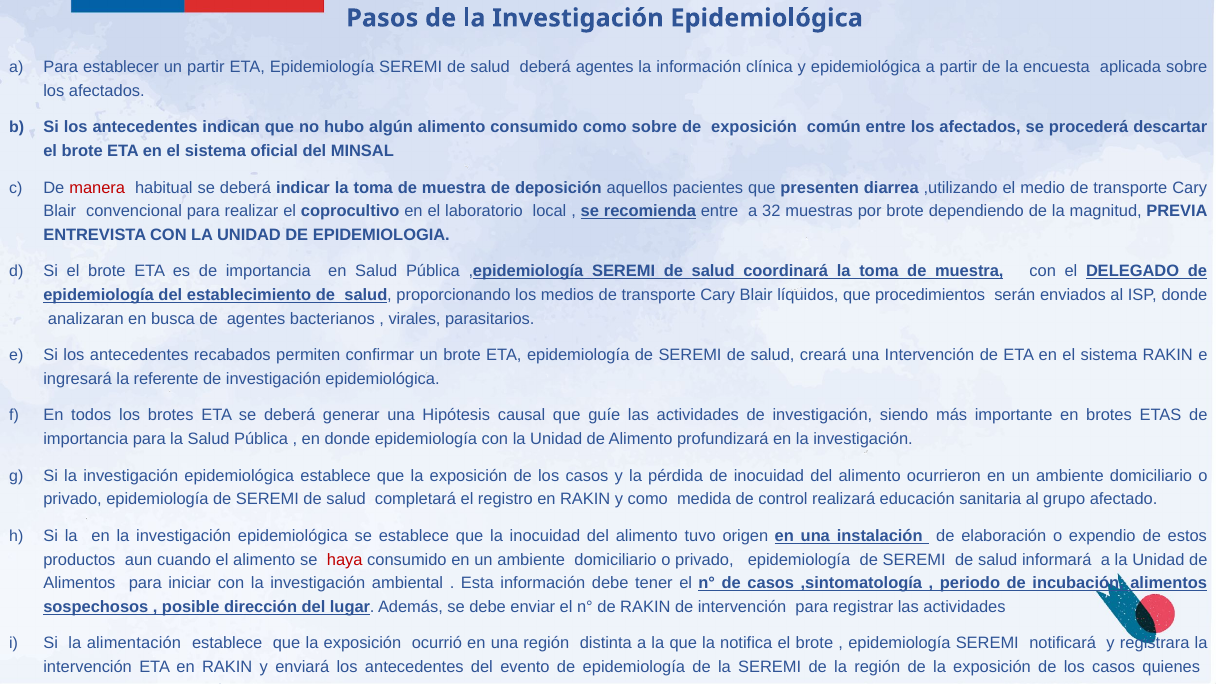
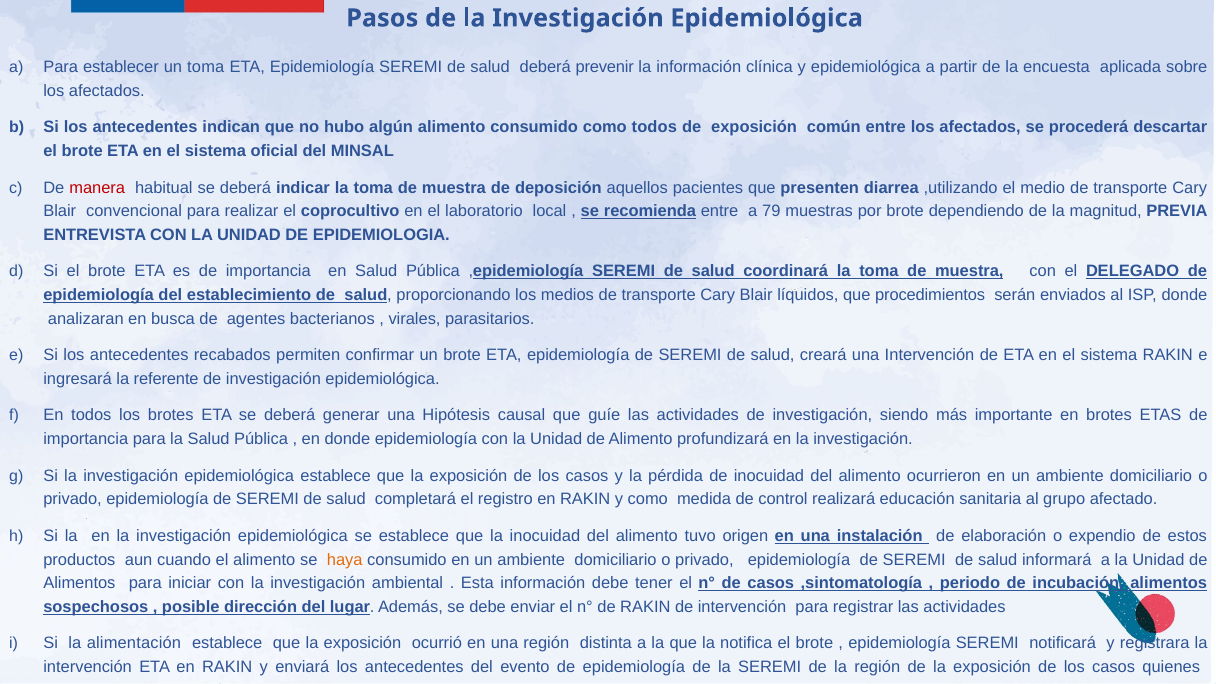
un partir: partir -> toma (206, 67)
deberá agentes: agentes -> prevenir (605, 67)
como sobre: sobre -> todos (654, 128)
32: 32 -> 79 (771, 211)
haya colour: red -> orange (345, 560)
